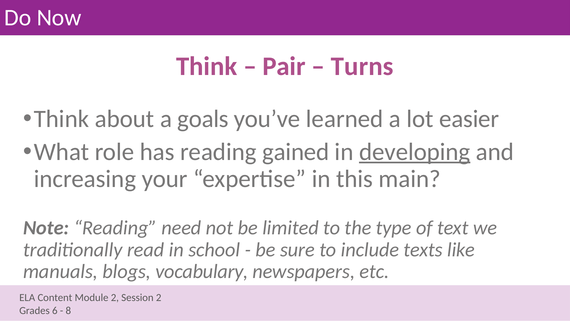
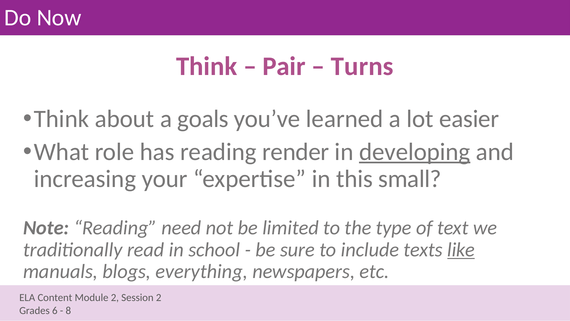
gained: gained -> render (296, 152)
main: main -> small (410, 179)
like underline: none -> present (461, 249)
vocabulary: vocabulary -> everything (202, 271)
